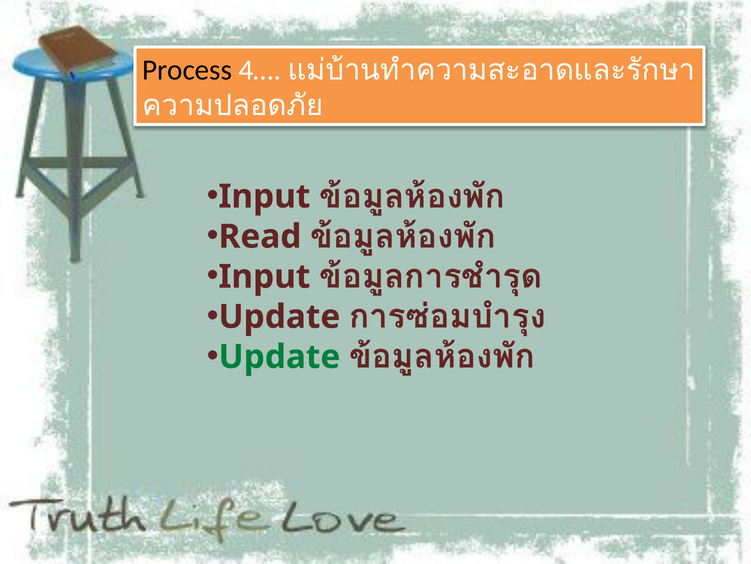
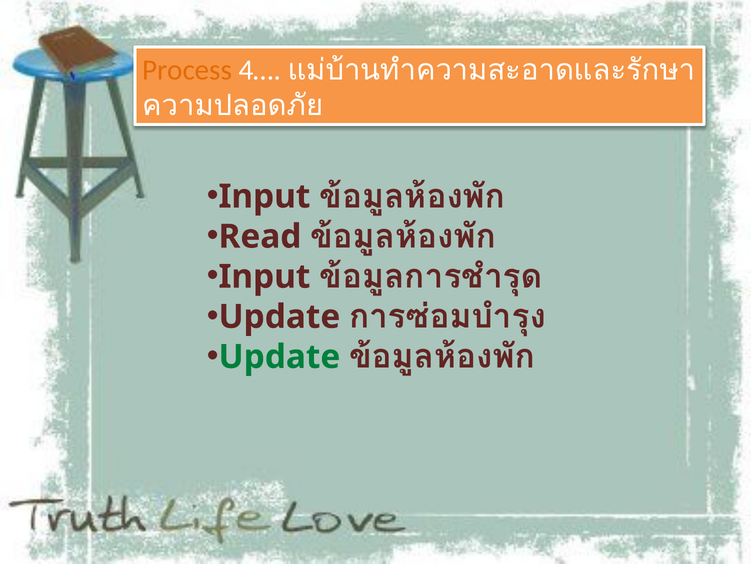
Process colour: black -> orange (187, 70)
